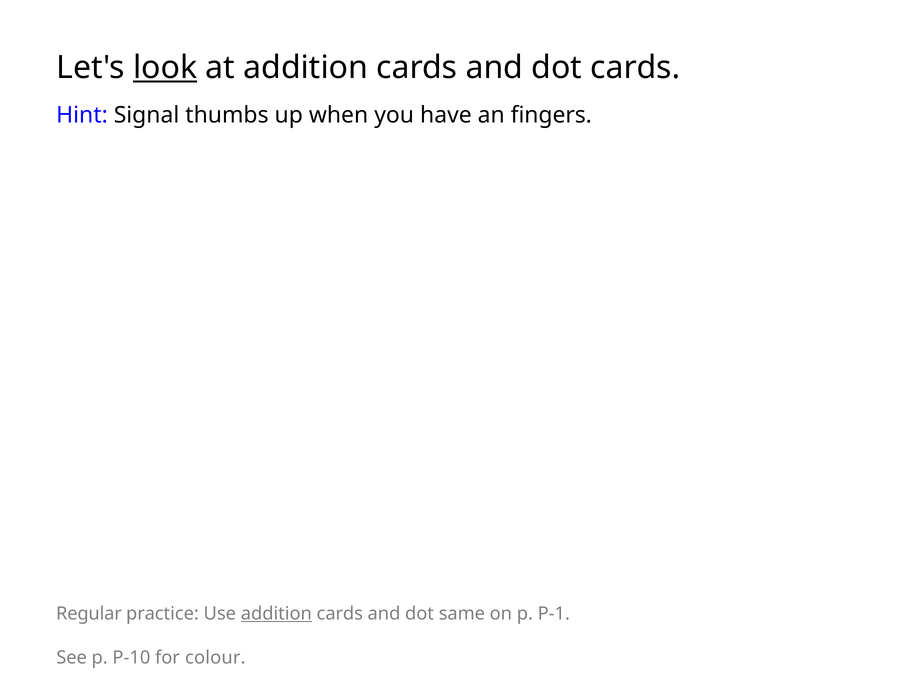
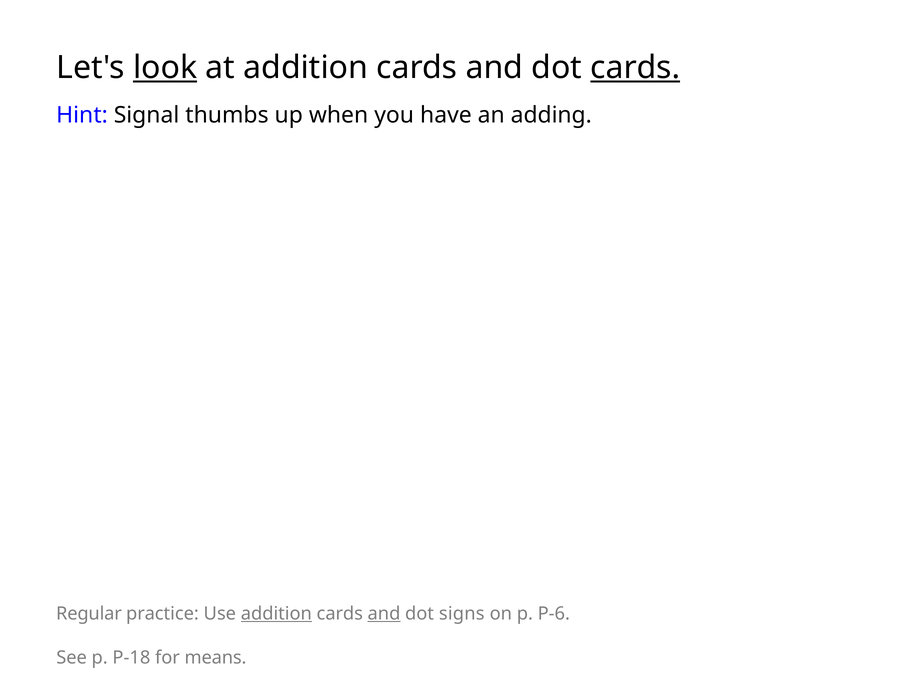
cards underline: none -> present (635, 68)
fingers: fingers -> adding (551, 115)
and underline: none -> present (384, 614)
same: same -> signs (462, 614)
P-1: P-1 -> P-6 (554, 614)
P-10: P-10 -> P-18 (131, 658)
colour: colour -> means (216, 658)
